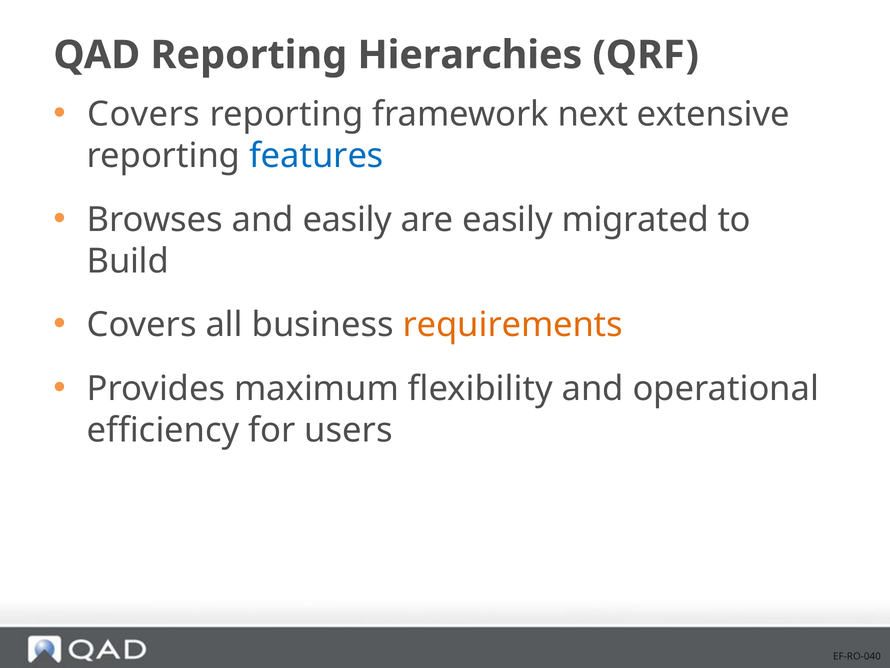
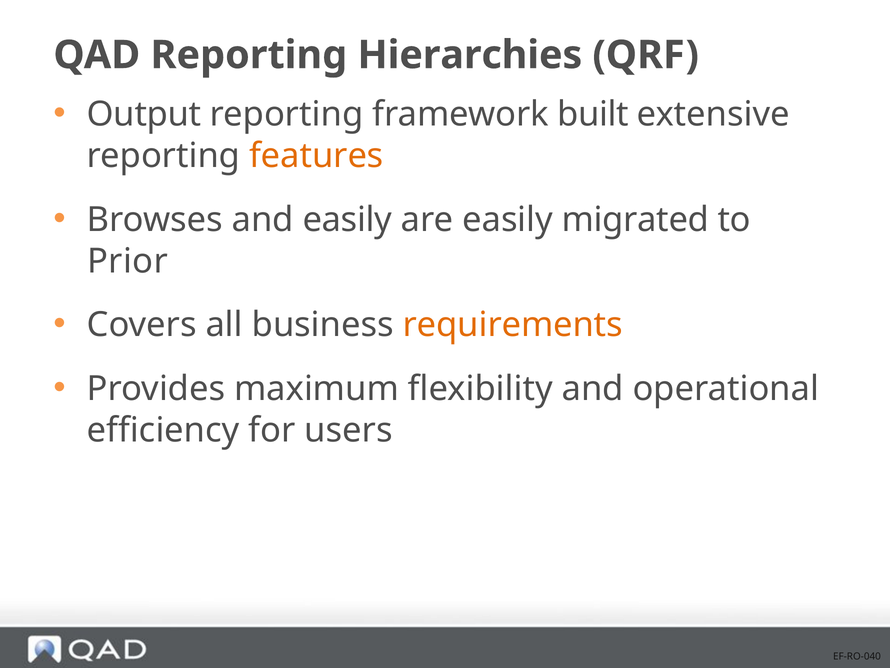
Covers: Covers -> Output (144, 114)
next: next -> built (593, 114)
features colour: blue -> orange (316, 156)
Build: Build -> Prior (128, 261)
